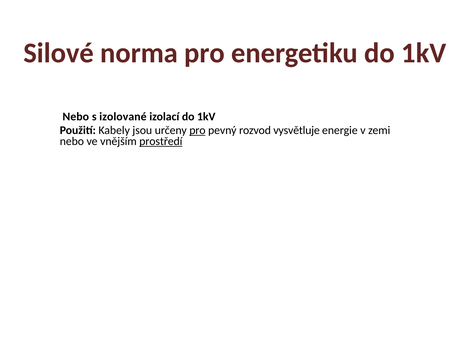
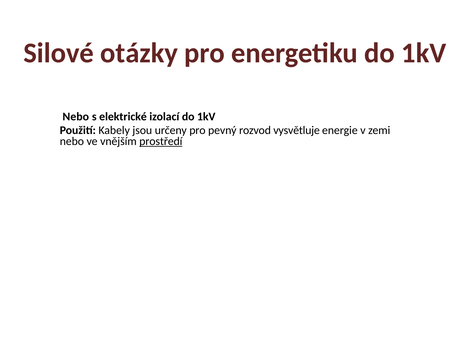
norma: norma -> otázky (139, 53)
izolované: izolované -> elektrické (123, 116)
pro underline: present -> none (197, 130)
